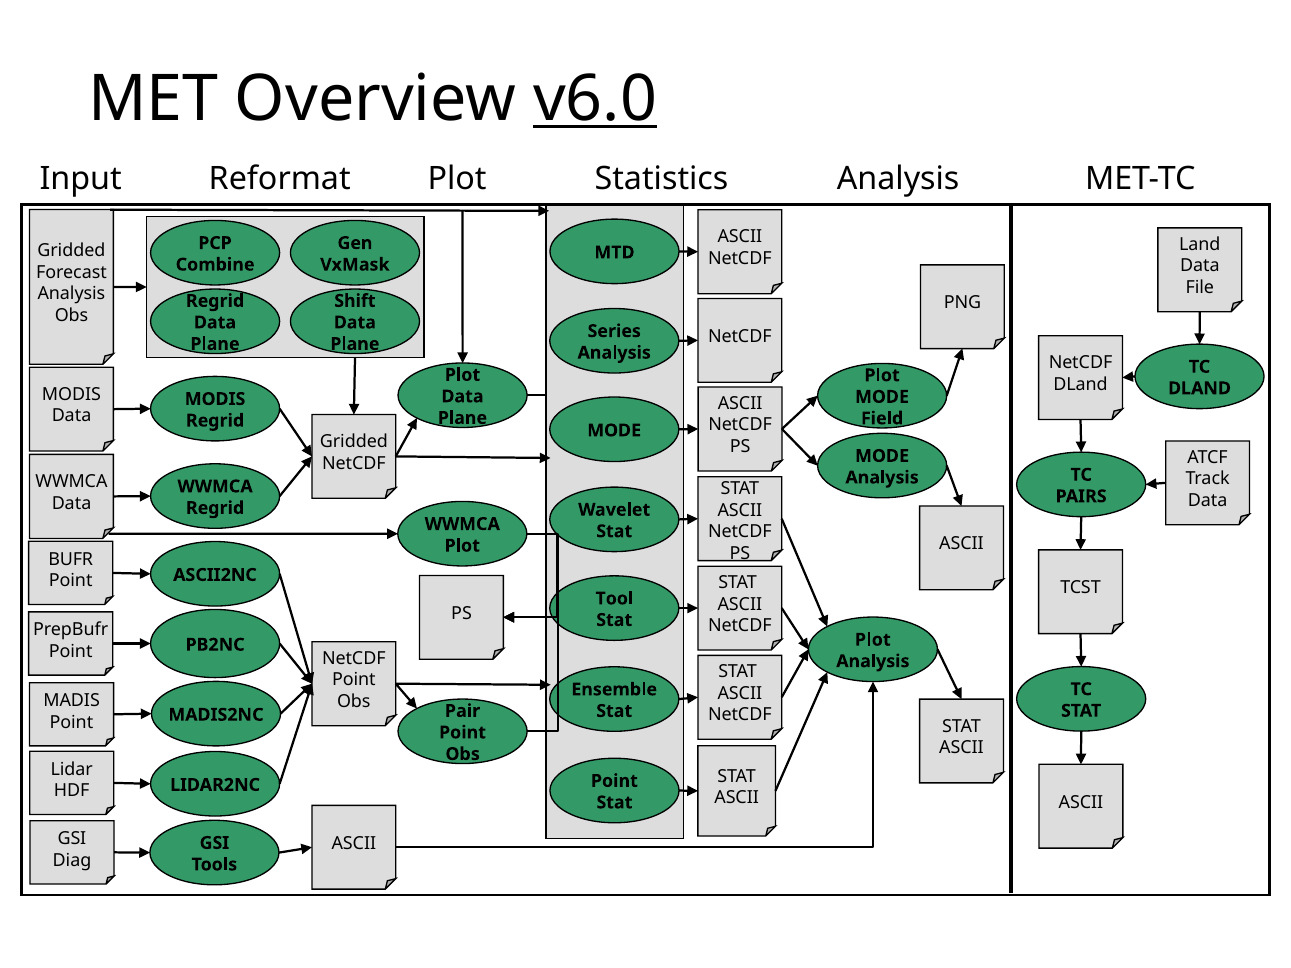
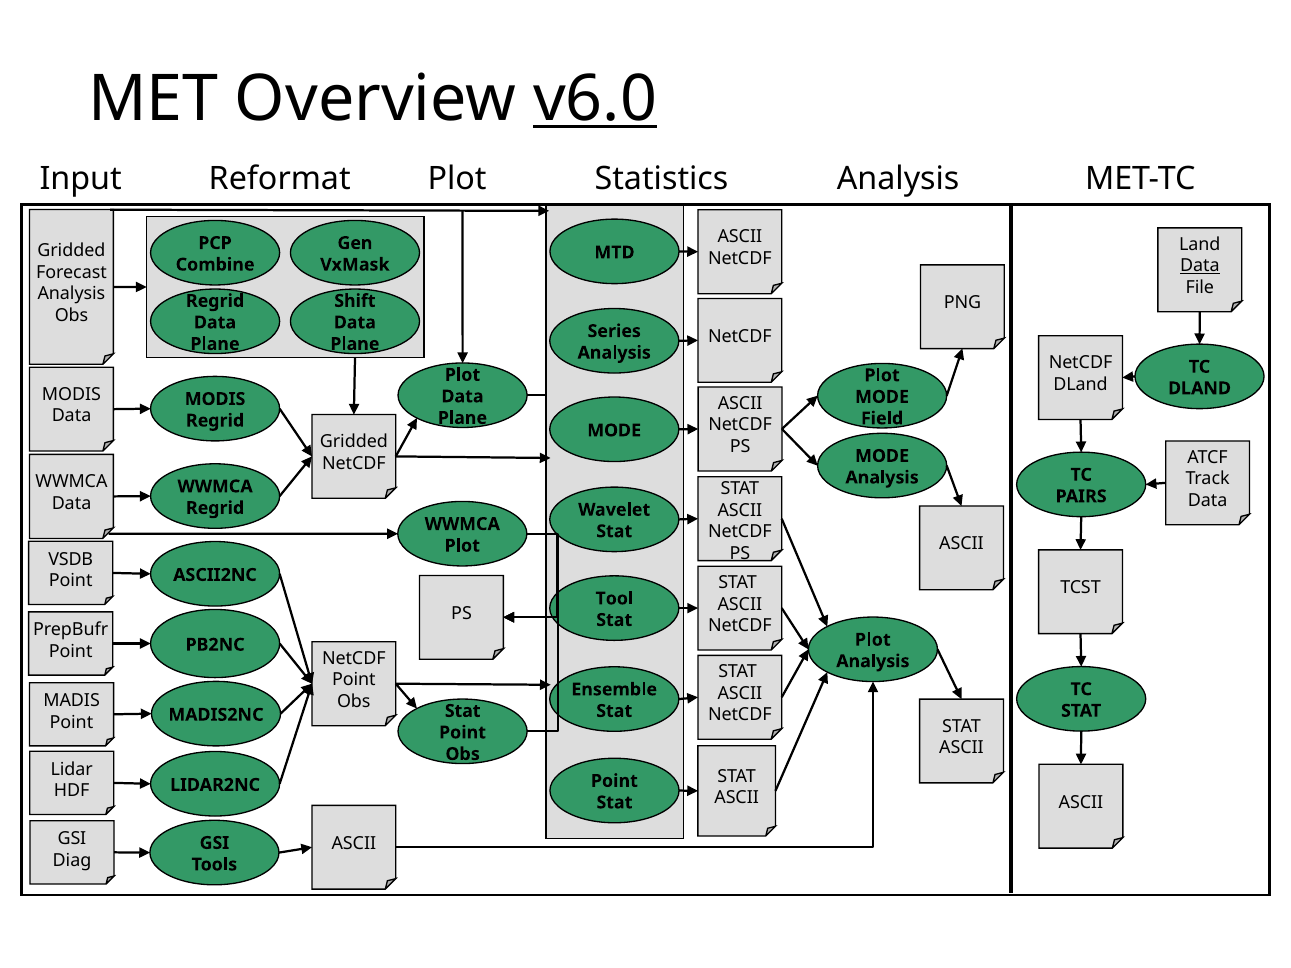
Data underline: none -> present (1200, 266)
BUFR: BUFR -> VSDB (71, 560)
Pair: Pair -> Stat (463, 711)
